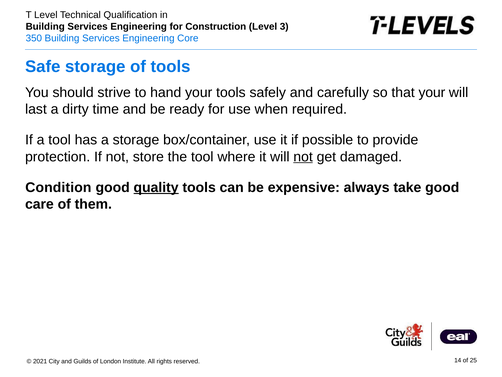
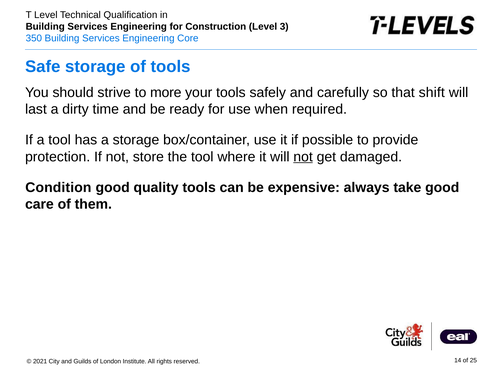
hand: hand -> more (166, 92)
that your: your -> shift (432, 92)
quality underline: present -> none (156, 187)
